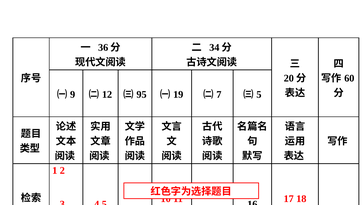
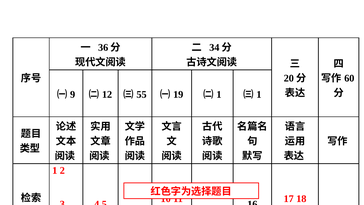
95: 95 -> 55 (142, 94)
7: 7 -> 1 (219, 94)
5: 5 -> 1 (259, 94)
